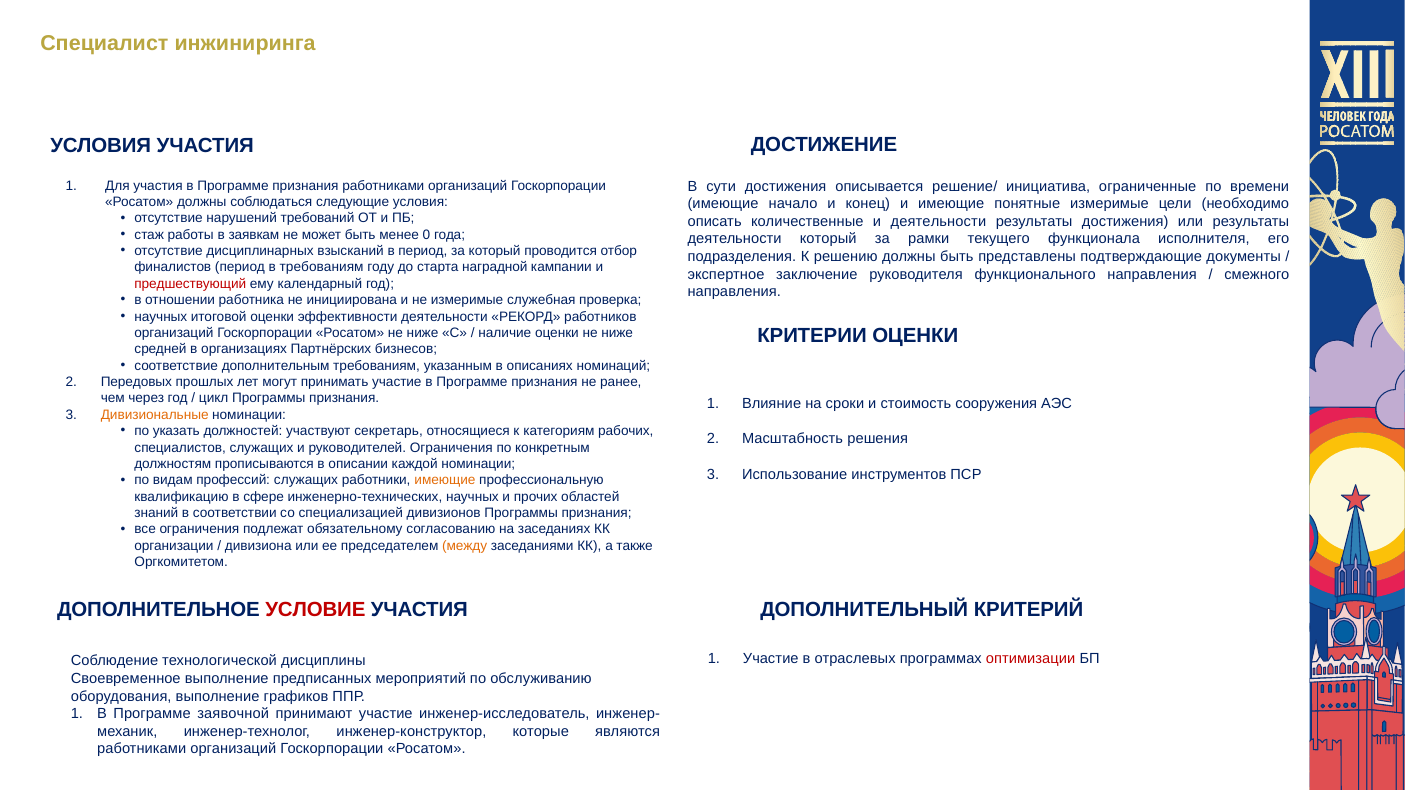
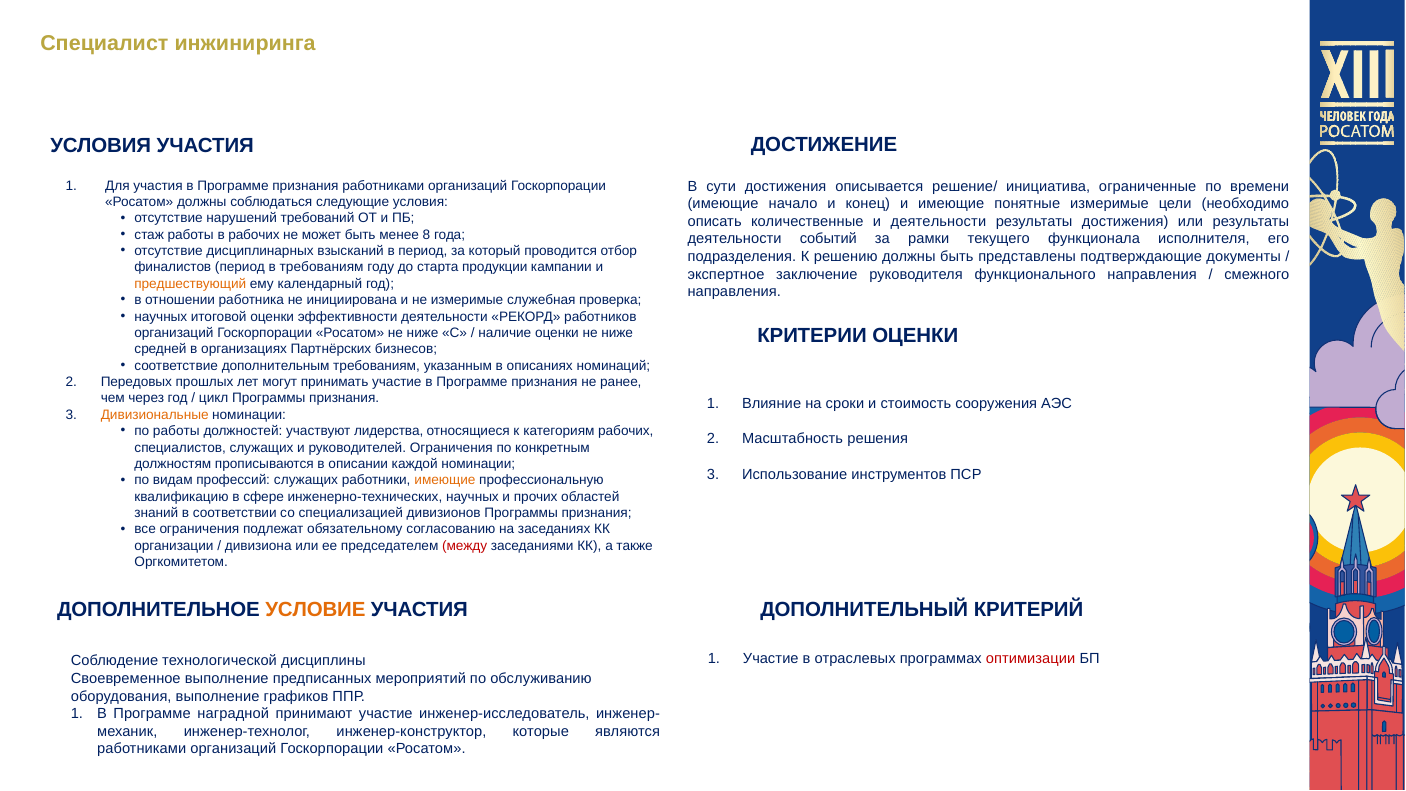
в заявкам: заявкам -> рабочих (254, 235)
0: 0 -> 8 (426, 235)
деятельности который: который -> событий (828, 239)
наградной: наградной -> продукции (495, 267)
предшествующий colour: red -> orange (190, 284)
по указать: указать -> работы (176, 431)
секретарь: секретарь -> лидерства (389, 431)
между colour: orange -> red (465, 546)
УСЛОВИЕ colour: red -> orange (315, 610)
заявочной: заявочной -> наградной (233, 714)
